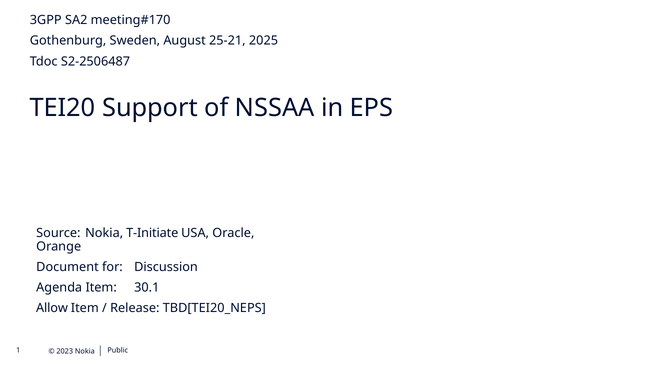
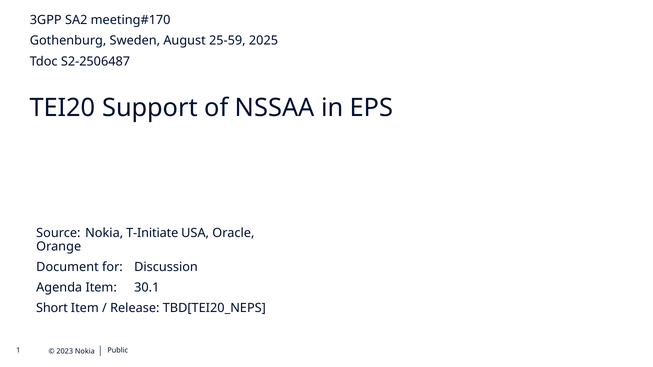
25-21: 25-21 -> 25-59 (227, 41)
Allow: Allow -> Short (52, 308)
